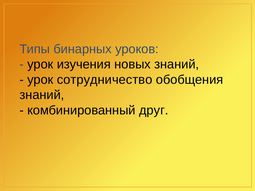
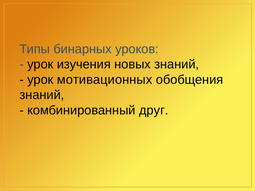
сотрудничество: сотрудничество -> мотивационных (105, 80)
